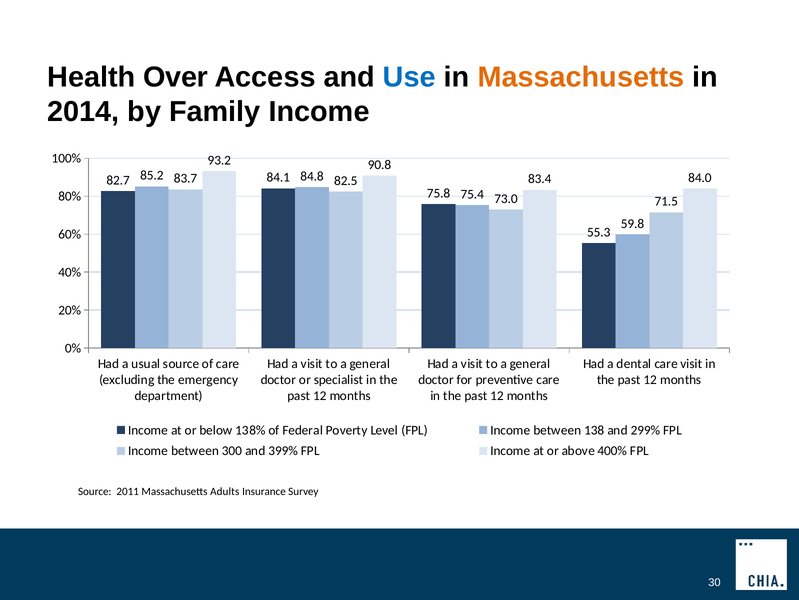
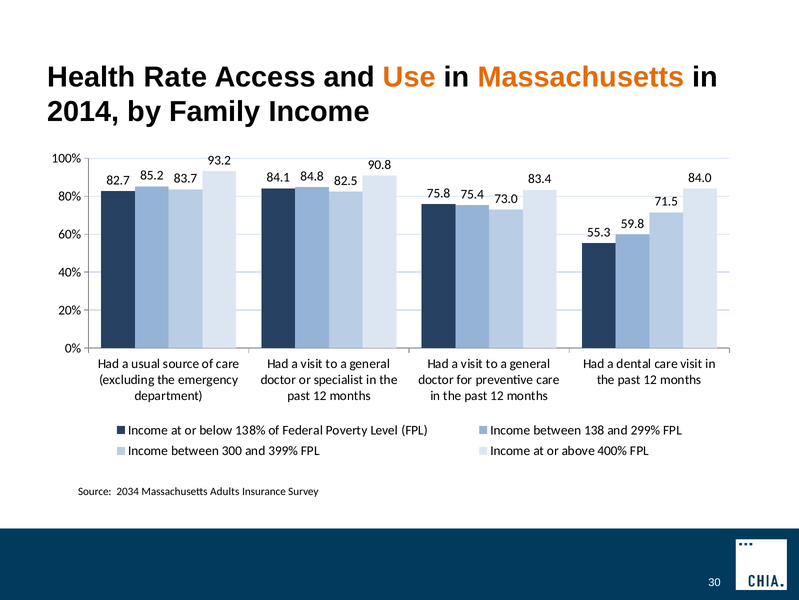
Over: Over -> Rate (175, 77)
Use colour: blue -> orange (409, 77)
2011: 2011 -> 2034 (128, 491)
